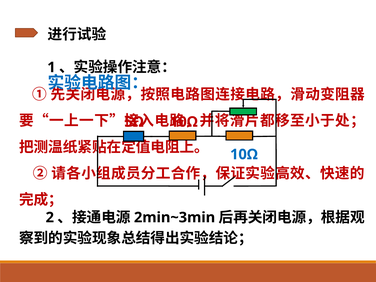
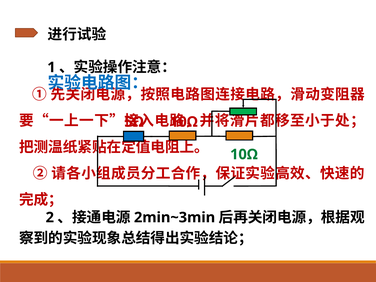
10Ω colour: blue -> green (244, 154)
